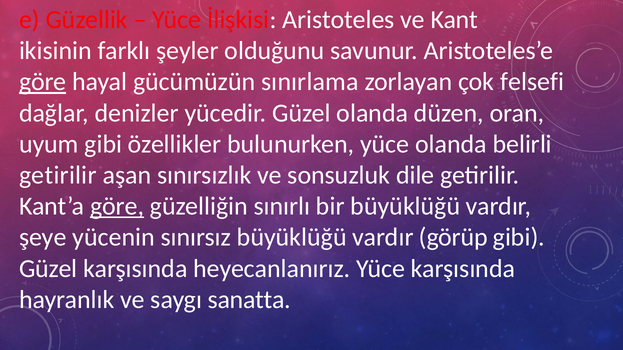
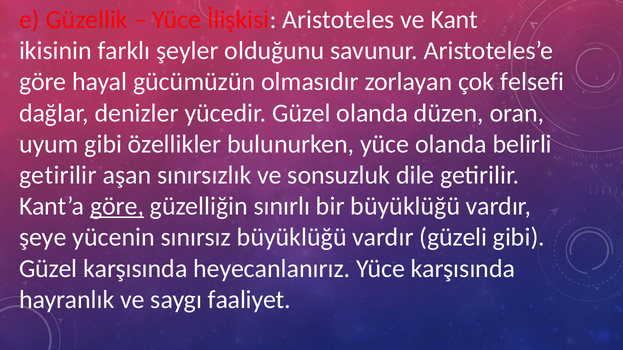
göre underline: present -> none (43, 82)
sınırlama: sınırlama -> olmasıdır (310, 82)
görüp: görüp -> güzeli (453, 238)
sanatta: sanatta -> faaliyet (249, 300)
